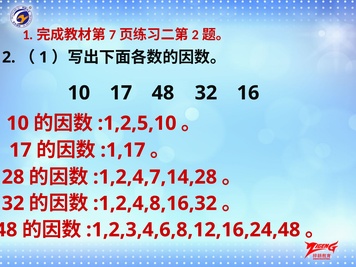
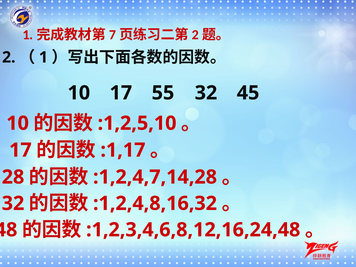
17 48: 48 -> 55 (163, 93)
16: 16 -> 45 (248, 93)
